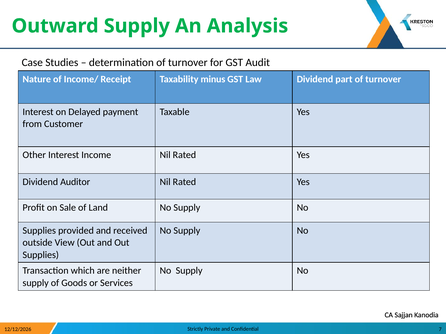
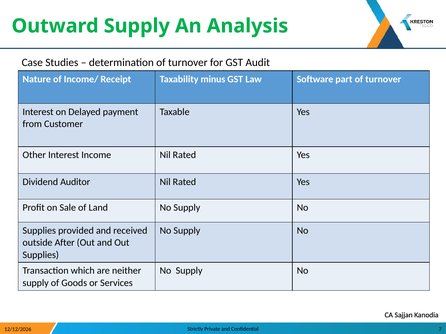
Law Dividend: Dividend -> Software (315, 79)
View: View -> After (65, 243)
